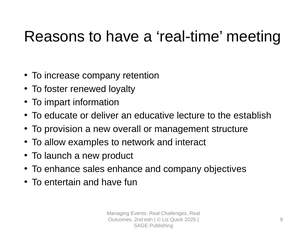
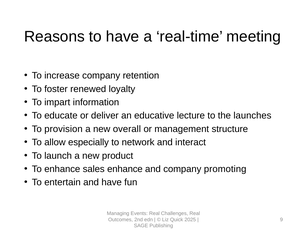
establish: establish -> launches (252, 116)
examples: examples -> especially (88, 142)
objectives: objectives -> promoting (225, 169)
